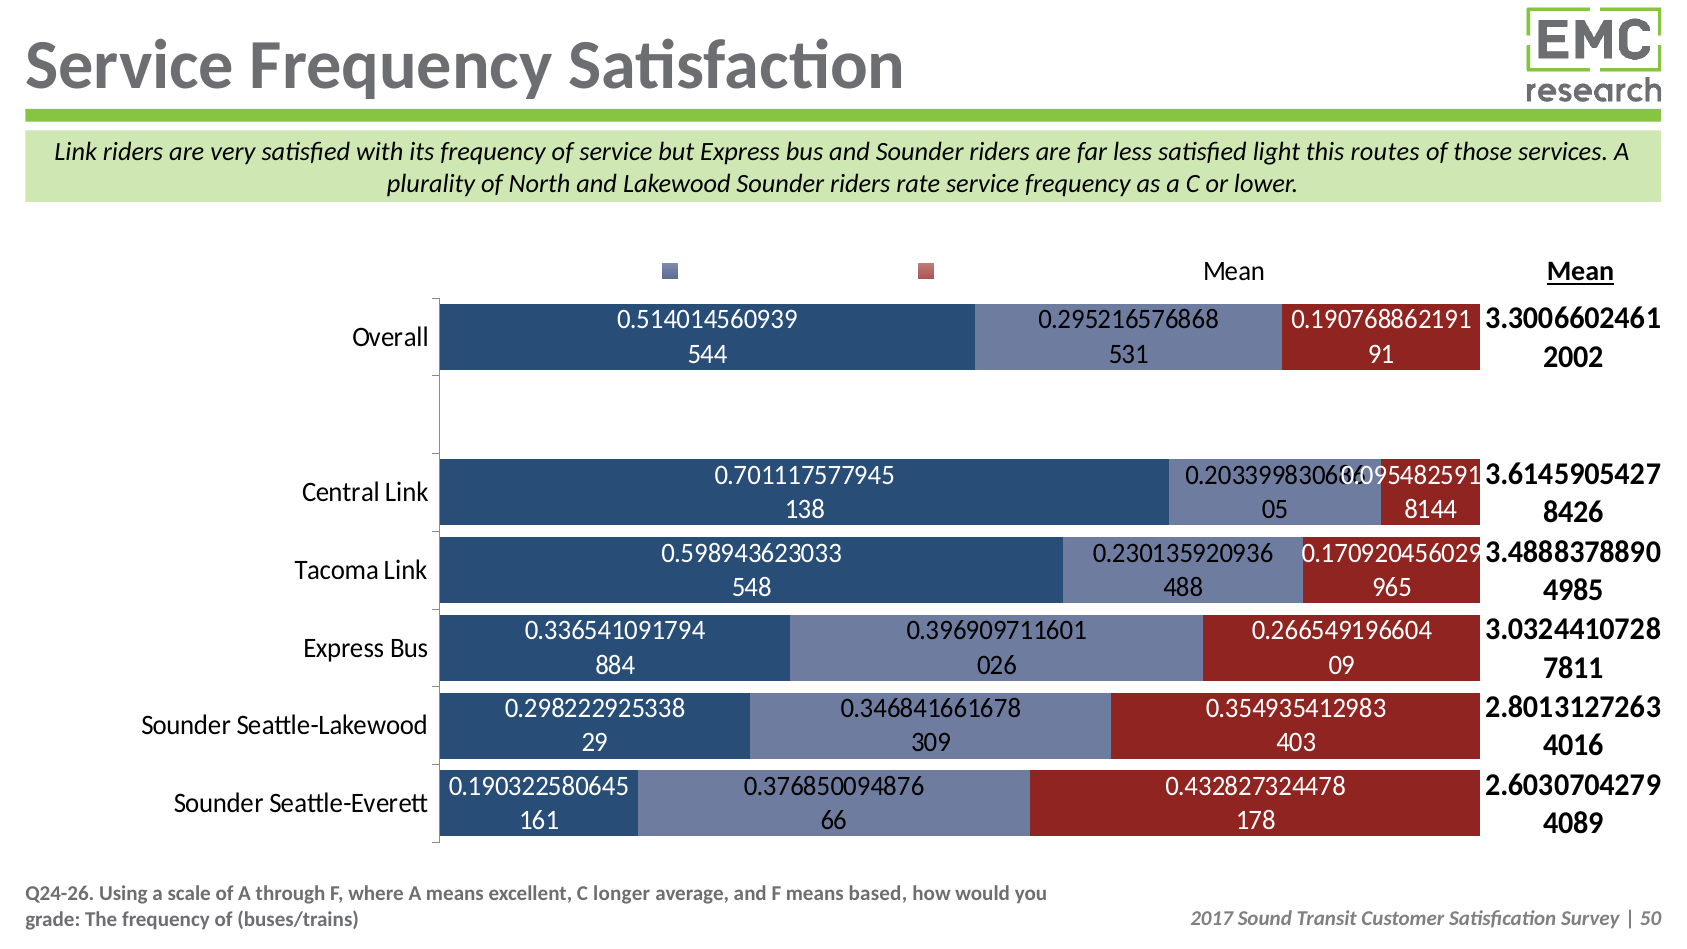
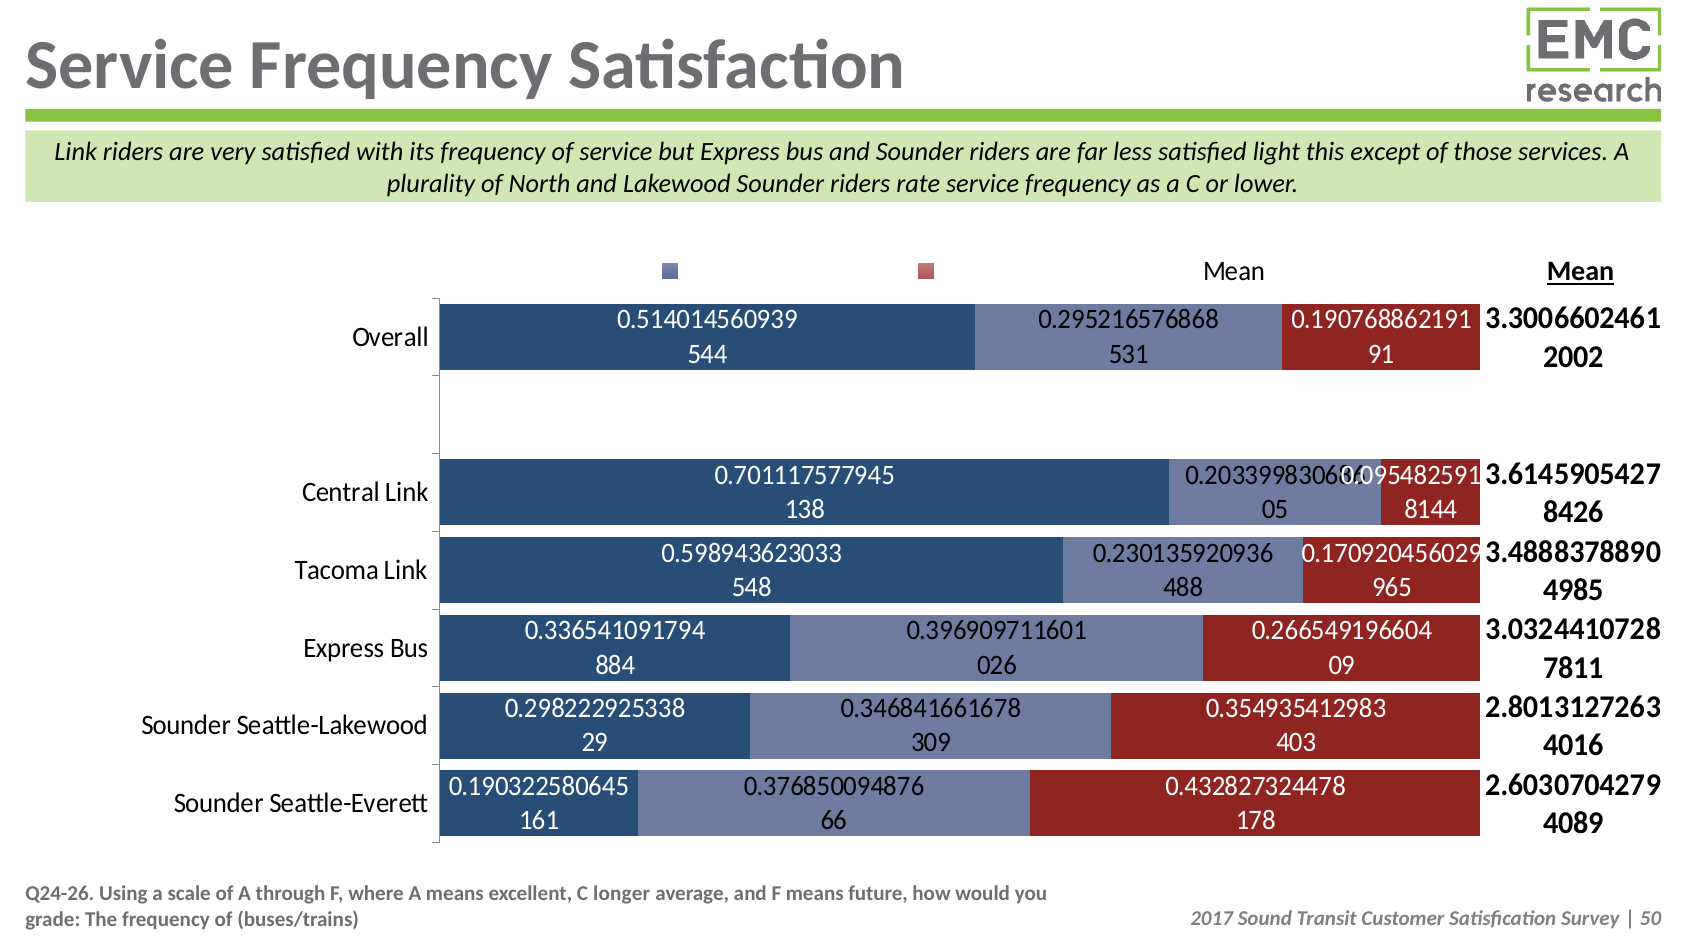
routes: routes -> except (1385, 152)
based: based -> future (878, 894)
